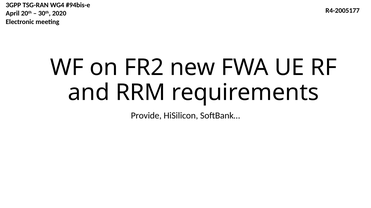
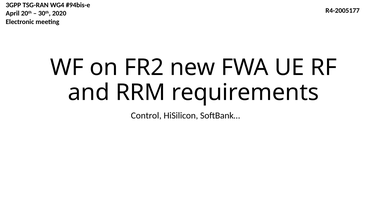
Provide: Provide -> Control (146, 116)
